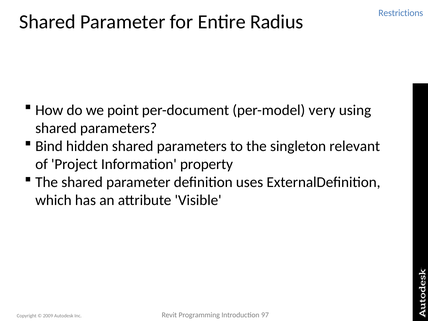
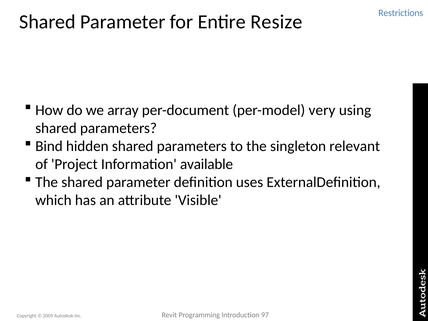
Radius: Radius -> Resize (277, 22)
point: point -> array (123, 110)
property: property -> available (207, 164)
